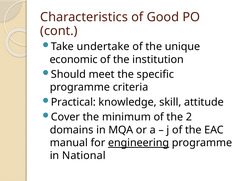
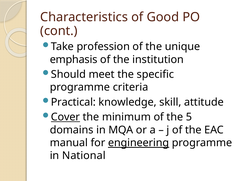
undertake: undertake -> profession (103, 47)
economic: economic -> emphasis (74, 59)
Cover underline: none -> present (65, 117)
2: 2 -> 5 (189, 117)
